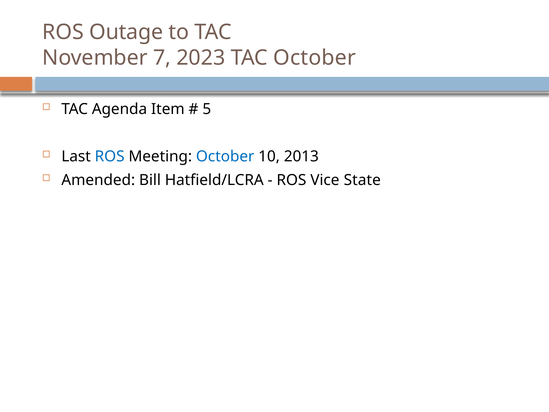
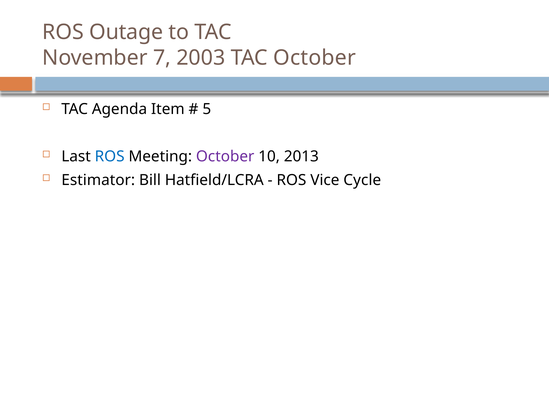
2023: 2023 -> 2003 (201, 58)
October colour: blue -> purple (225, 156)
Amended: Amended -> Estimator (98, 180)
State: State -> Cycle (362, 180)
